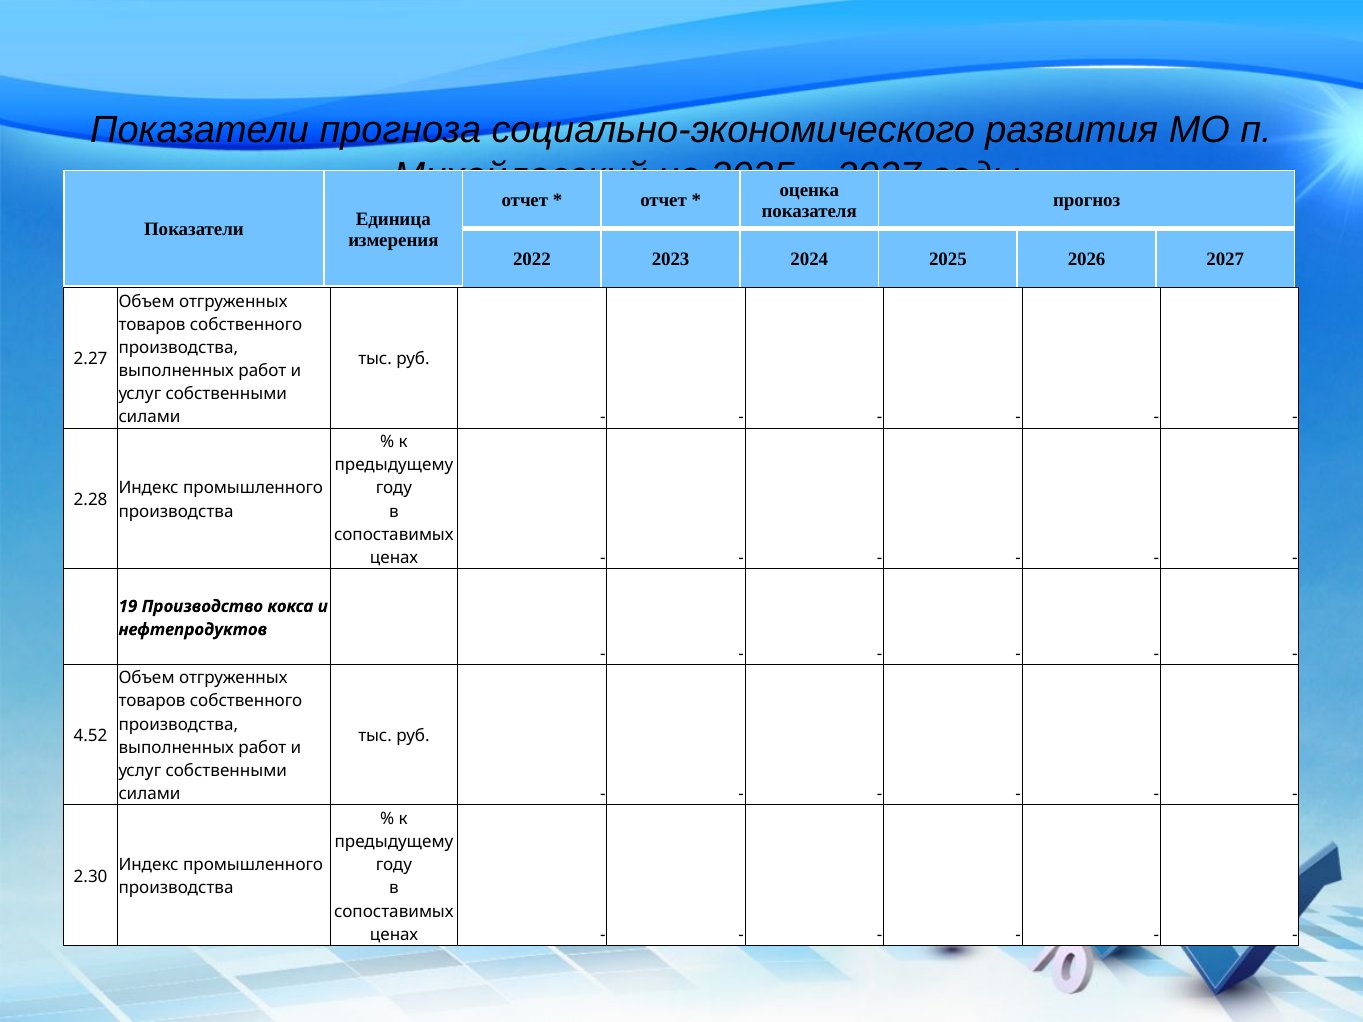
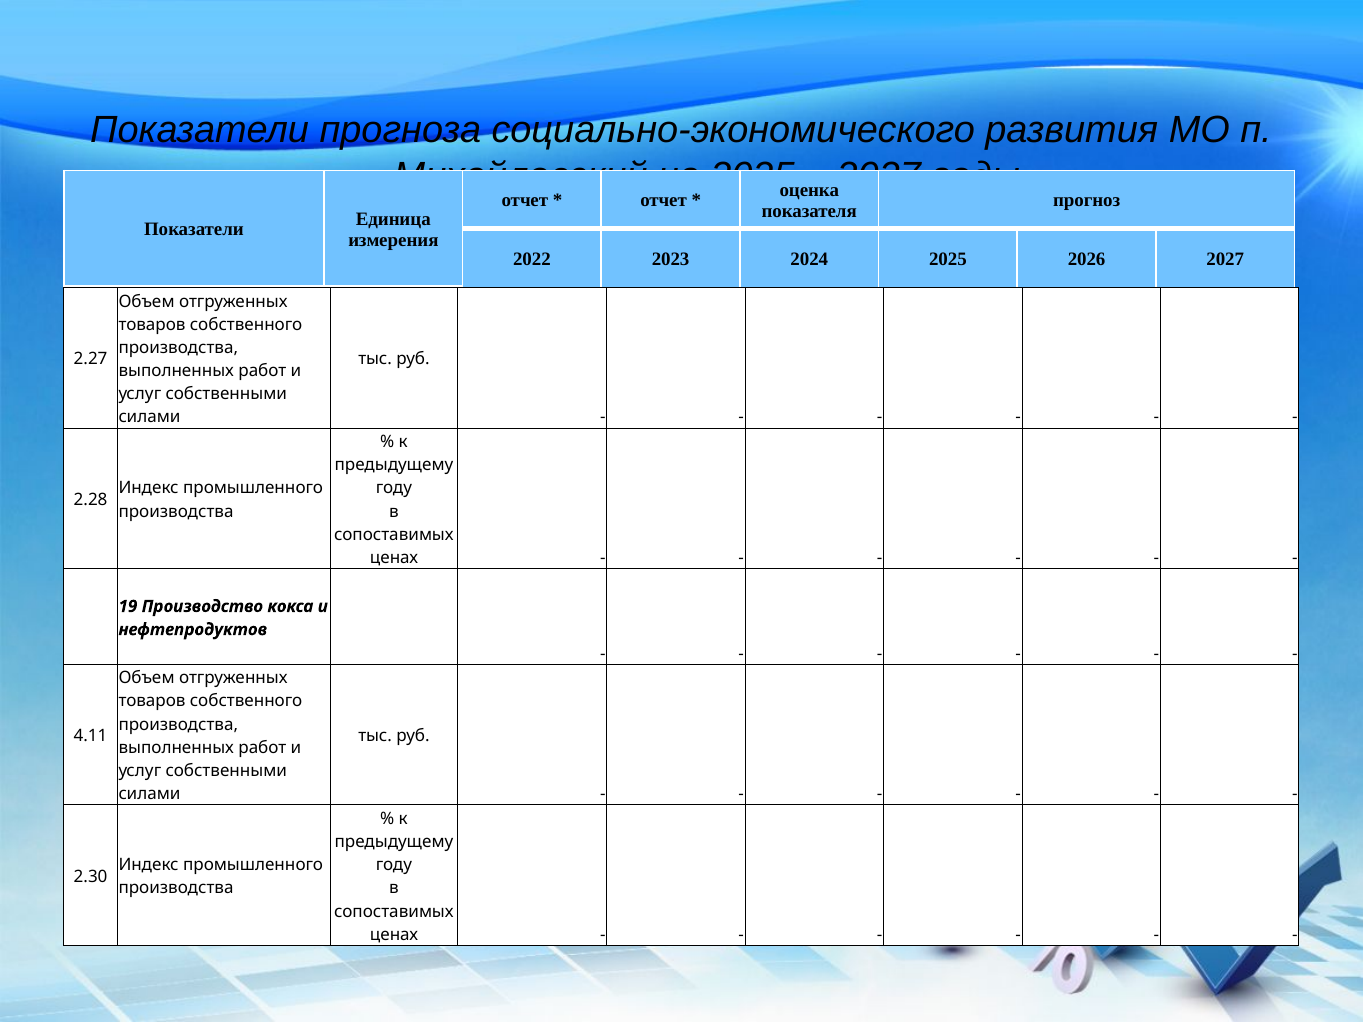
4.52: 4.52 -> 4.11 (91, 736)
